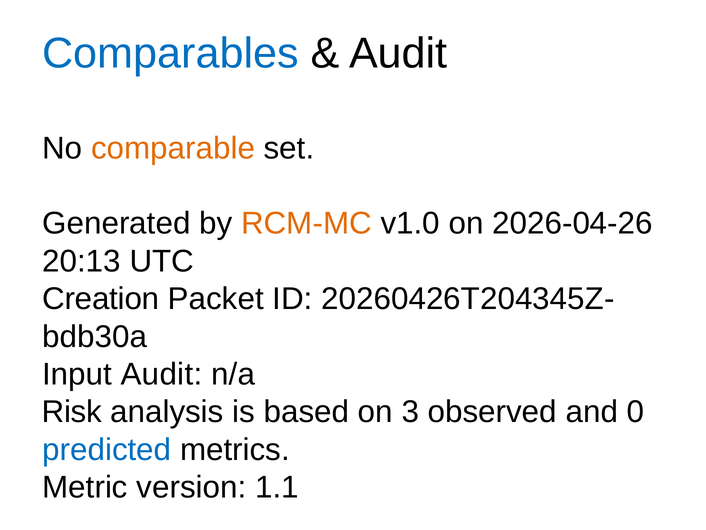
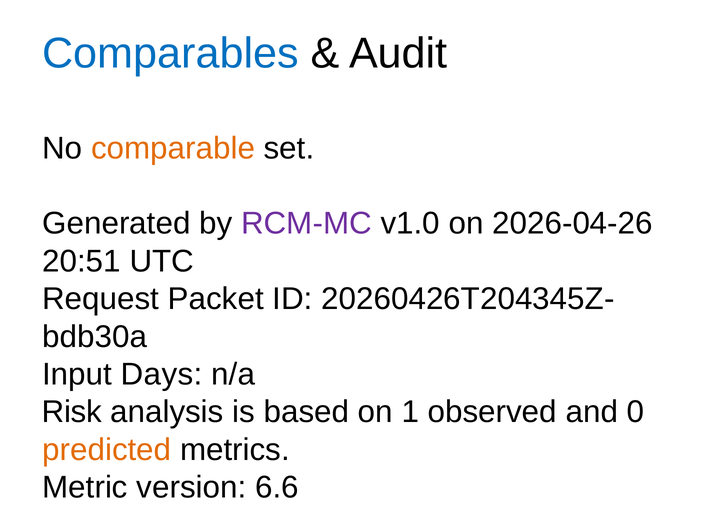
RCM-MC colour: orange -> purple (307, 223)
20:13: 20:13 -> 20:51 (82, 261)
Creation: Creation -> Request (101, 299)
Input Audit: Audit -> Days (162, 374)
3: 3 -> 1 (410, 412)
predicted colour: blue -> orange (107, 449)
1.1: 1.1 -> 6.6 (277, 487)
